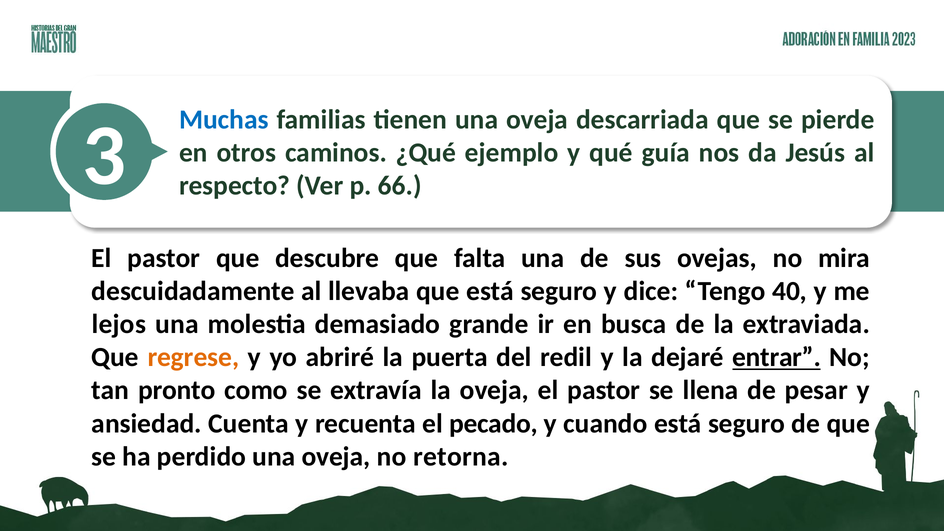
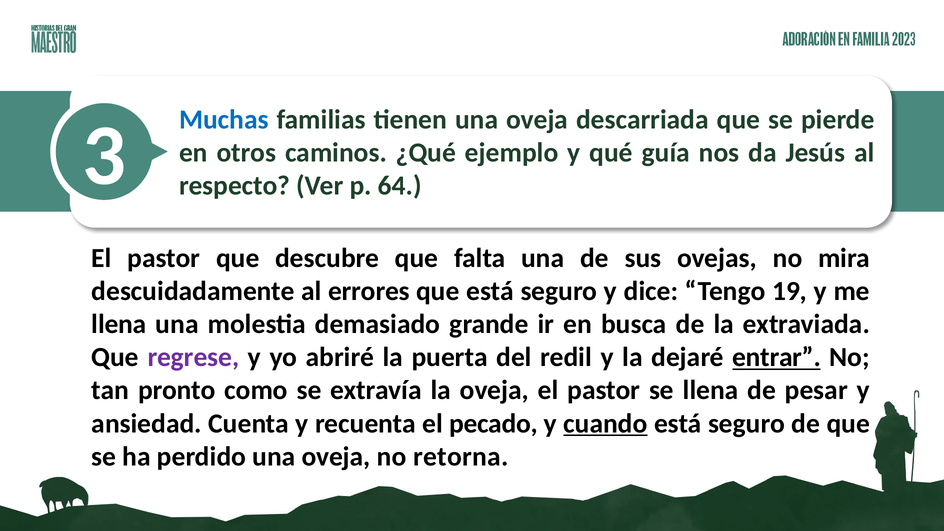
66: 66 -> 64 (400, 186)
llevaba: llevaba -> errores (369, 291)
40: 40 -> 19 (790, 291)
lejos: lejos -> llena (119, 324)
regrese colour: orange -> purple (193, 357)
cuando underline: none -> present (605, 423)
